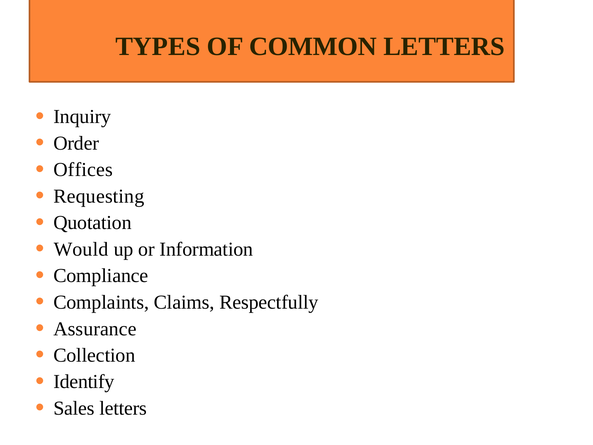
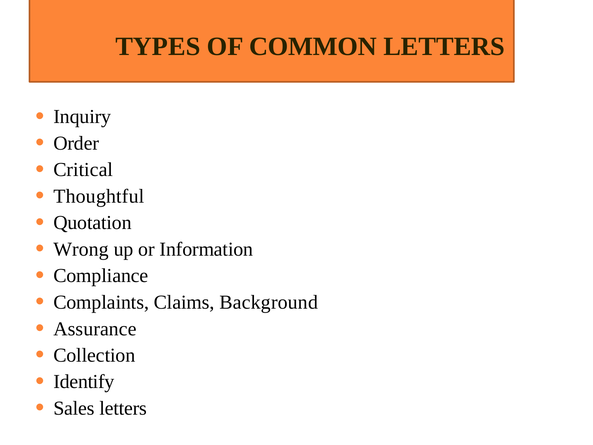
Offices: Offices -> Critical (83, 170)
Requesting: Requesting -> Thoughtful (99, 196)
Would: Would -> Wrong (81, 249)
Respectfully: Respectfully -> Background (269, 302)
